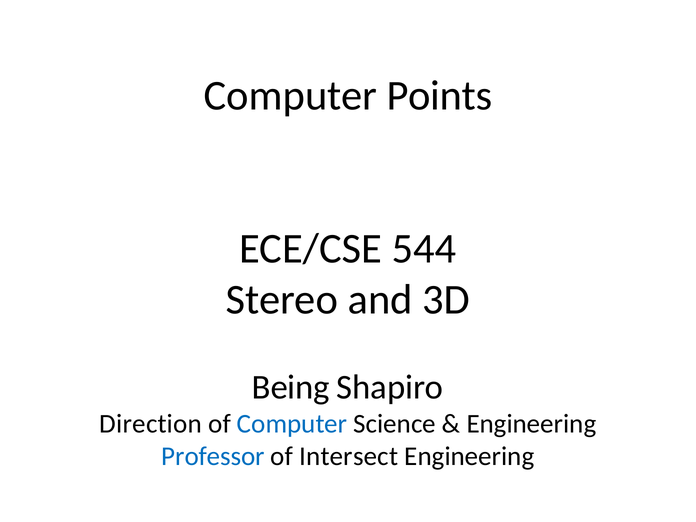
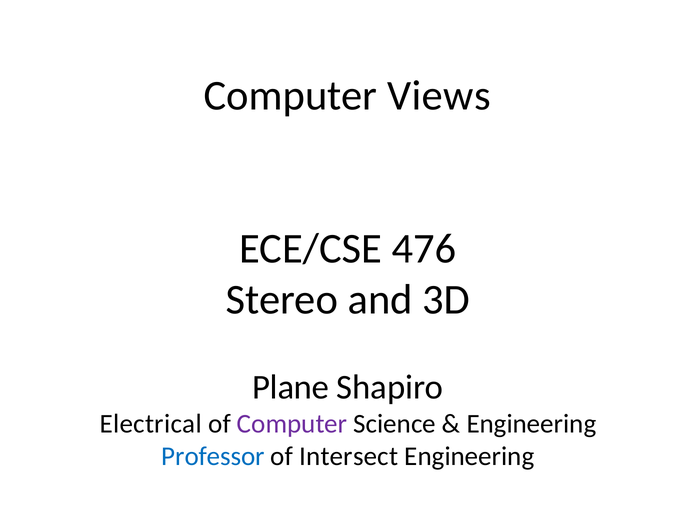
Points: Points -> Views (439, 96)
544: 544 -> 476 (424, 249)
Being: Being -> Plane (291, 387)
Direction: Direction -> Electrical (151, 424)
Computer colour: blue -> purple (292, 424)
